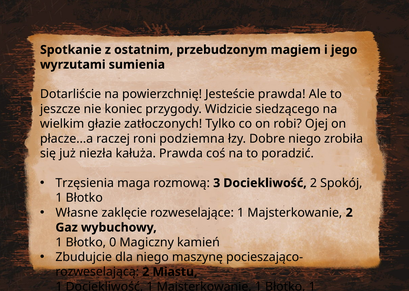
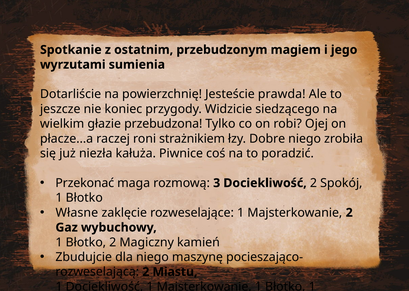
zatłoczonych: zatłoczonych -> przebudzona (163, 124)
podziemna: podziemna -> strażnikiem (192, 138)
kałuża Prawda: Prawda -> Piwnice (181, 153)
Trzęsienia: Trzęsienia -> Przekonać (85, 183)
Błotko 0: 0 -> 2 (113, 242)
